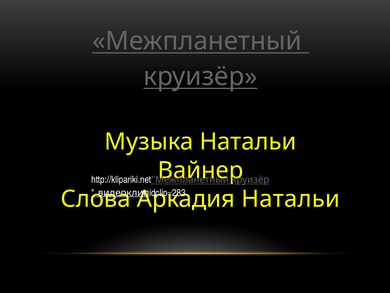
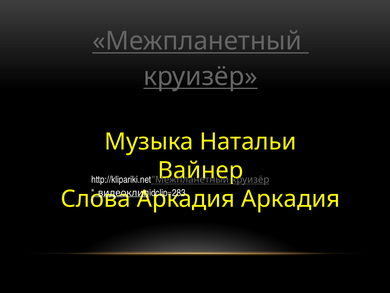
Натальи: Натальи -> Аркадия (291, 199)
